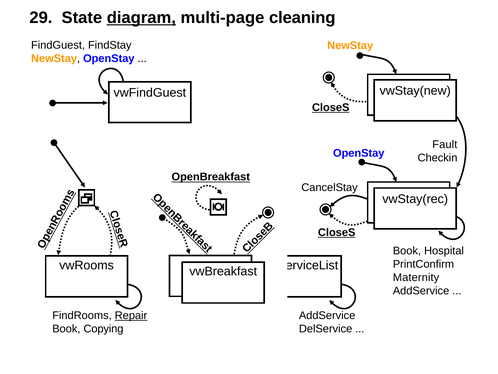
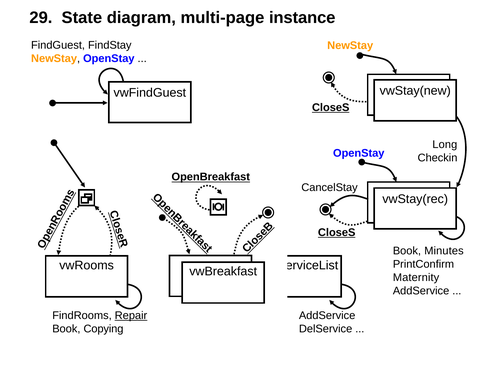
diagram underline: present -> none (141, 18)
cleaning: cleaning -> instance (302, 18)
Fault: Fault -> Long (445, 144)
Hospital: Hospital -> Minutes (444, 251)
